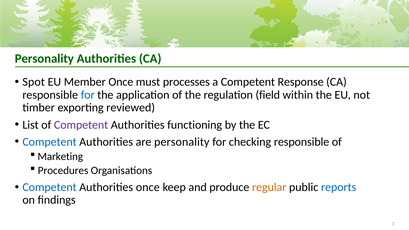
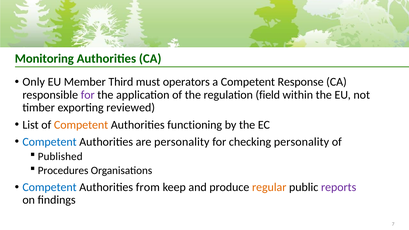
Personality: Personality -> Monitoring (44, 59)
Spot: Spot -> Only (34, 82)
Member Once: Once -> Third (121, 82)
processes: processes -> operators (186, 82)
for colour: blue -> purple (88, 95)
Competent colour: purple -> orange (81, 125)
checking responsible: responsible -> personality (301, 142)
Marketing: Marketing -> Published (60, 156)
Authorities once: once -> from (148, 187)
reports colour: blue -> purple (339, 187)
